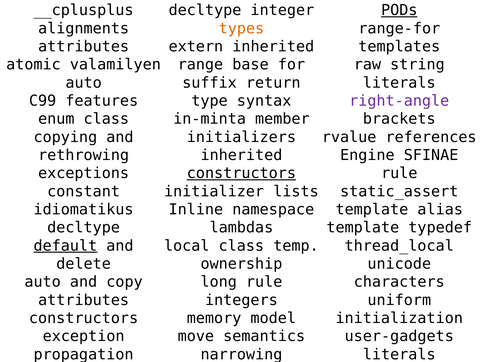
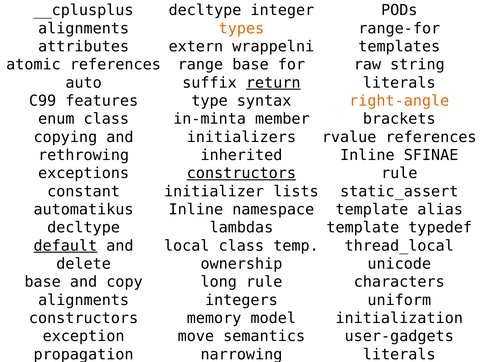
PODs underline: present -> none (399, 10)
extern inherited: inherited -> wrappelni (273, 47)
atomic valamilyen: valamilyen -> references (115, 65)
return underline: none -> present (273, 83)
right-angle colour: purple -> orange (399, 101)
Engine: Engine -> Inline (367, 155)
idiomatikus: idiomatikus -> automatikus (84, 210)
auto: auto -> base (43, 282)
attributes: attributes -> alignments (84, 300)
